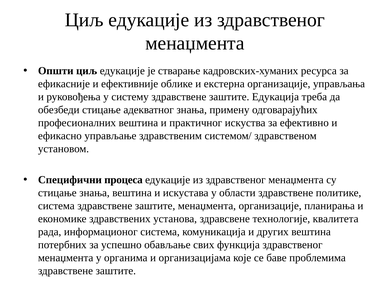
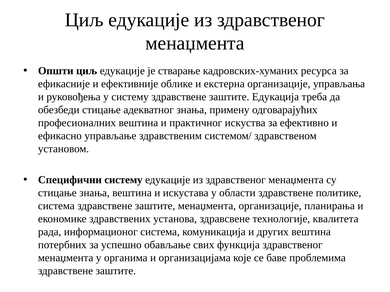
Специфични процеса: процеса -> систему (123, 180)
